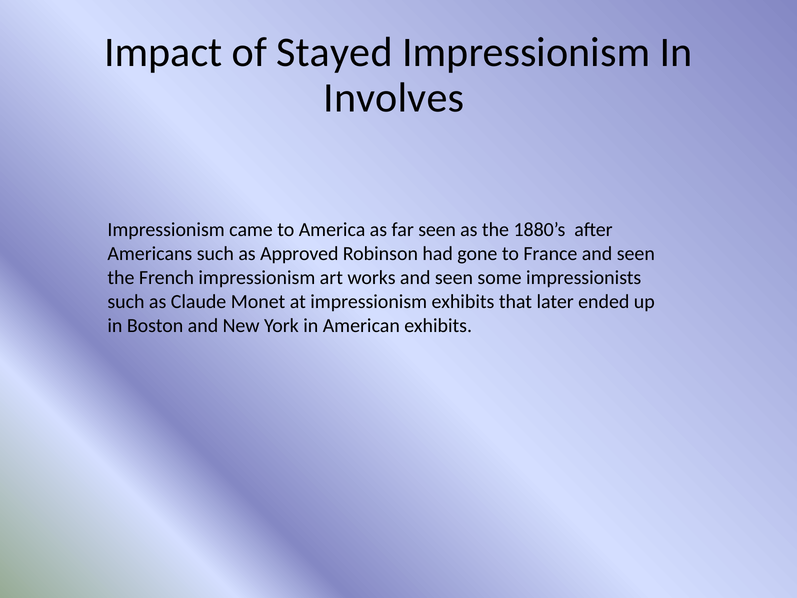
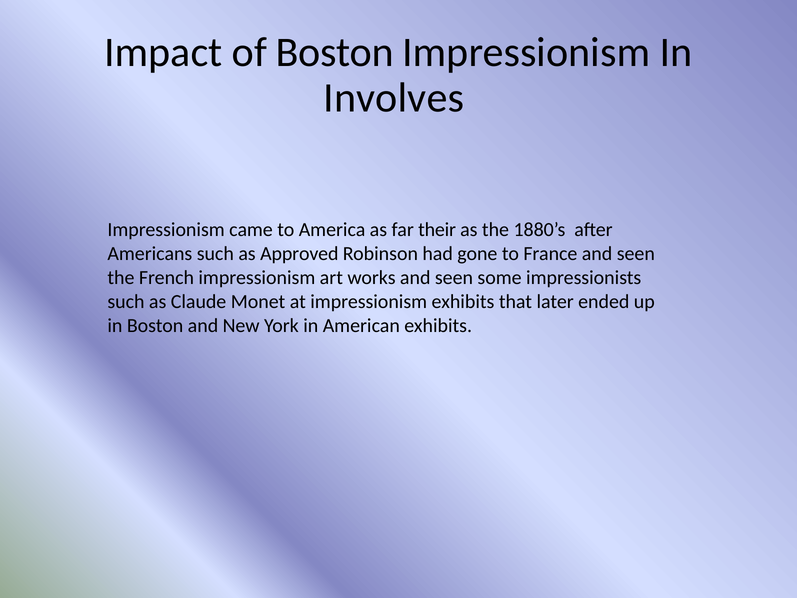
of Stayed: Stayed -> Boston (335, 52)
far seen: seen -> their (437, 230)
